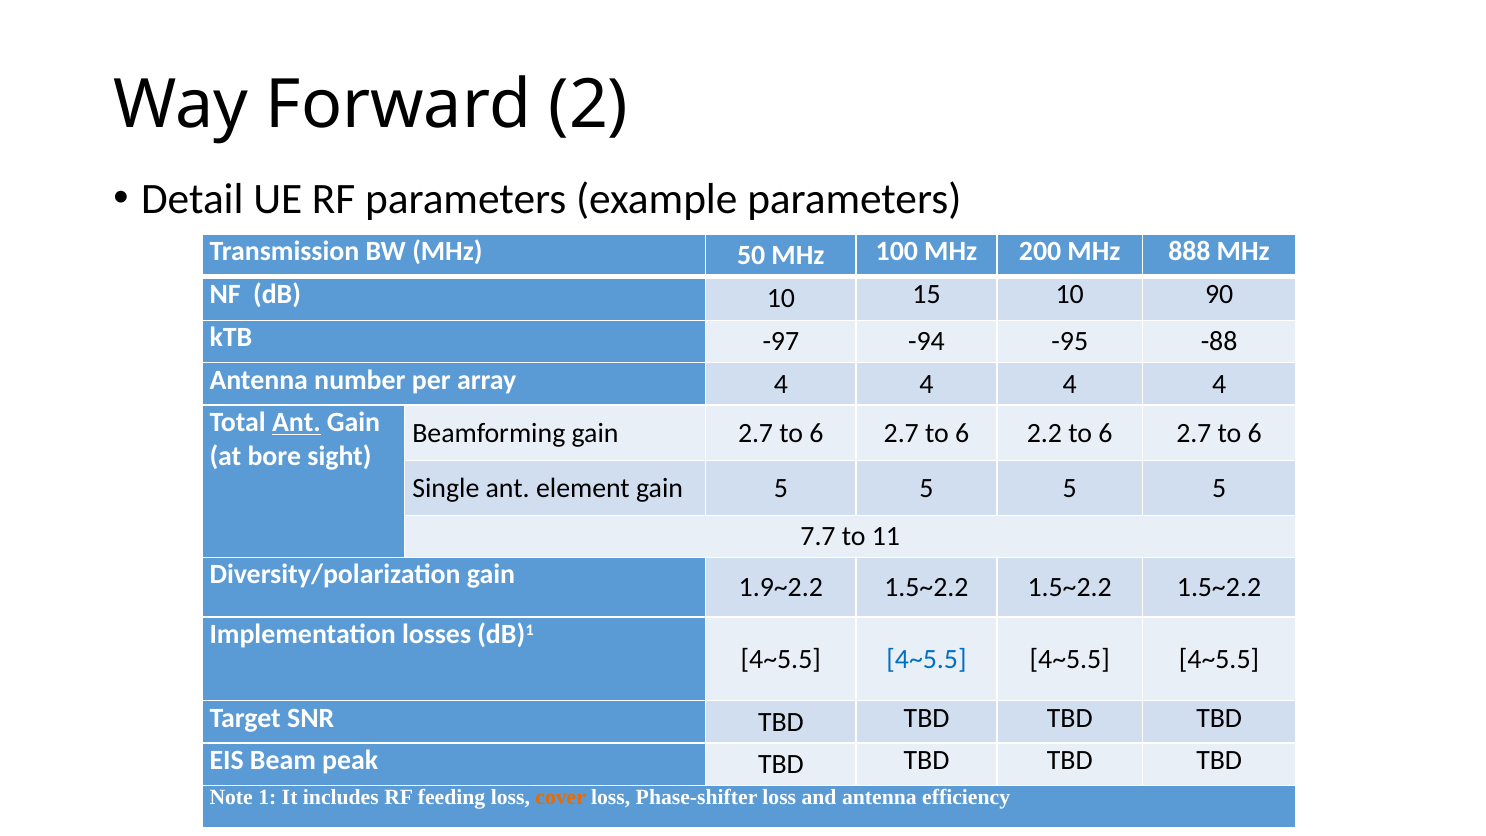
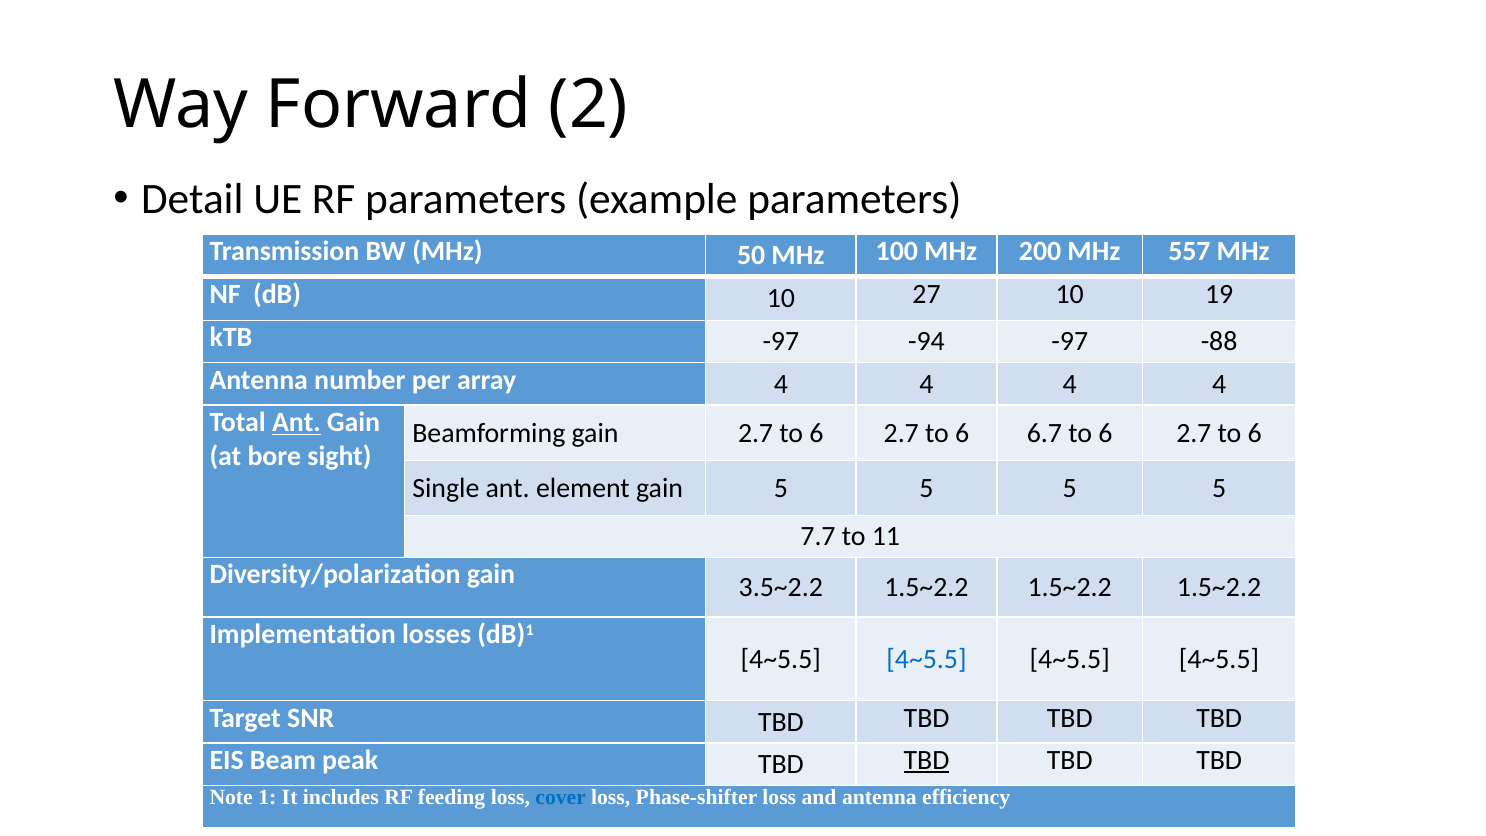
888: 888 -> 557 (1189, 251)
15: 15 -> 27 (927, 294)
90: 90 -> 19 (1219, 294)
-94 -95: -95 -> -97 (1070, 342)
2.2: 2.2 -> 6.7 (1045, 433)
1.9~2.2: 1.9~2.2 -> 3.5~2.2 (781, 587)
TBD underline: none -> present (927, 760)
cover colour: orange -> blue (561, 797)
